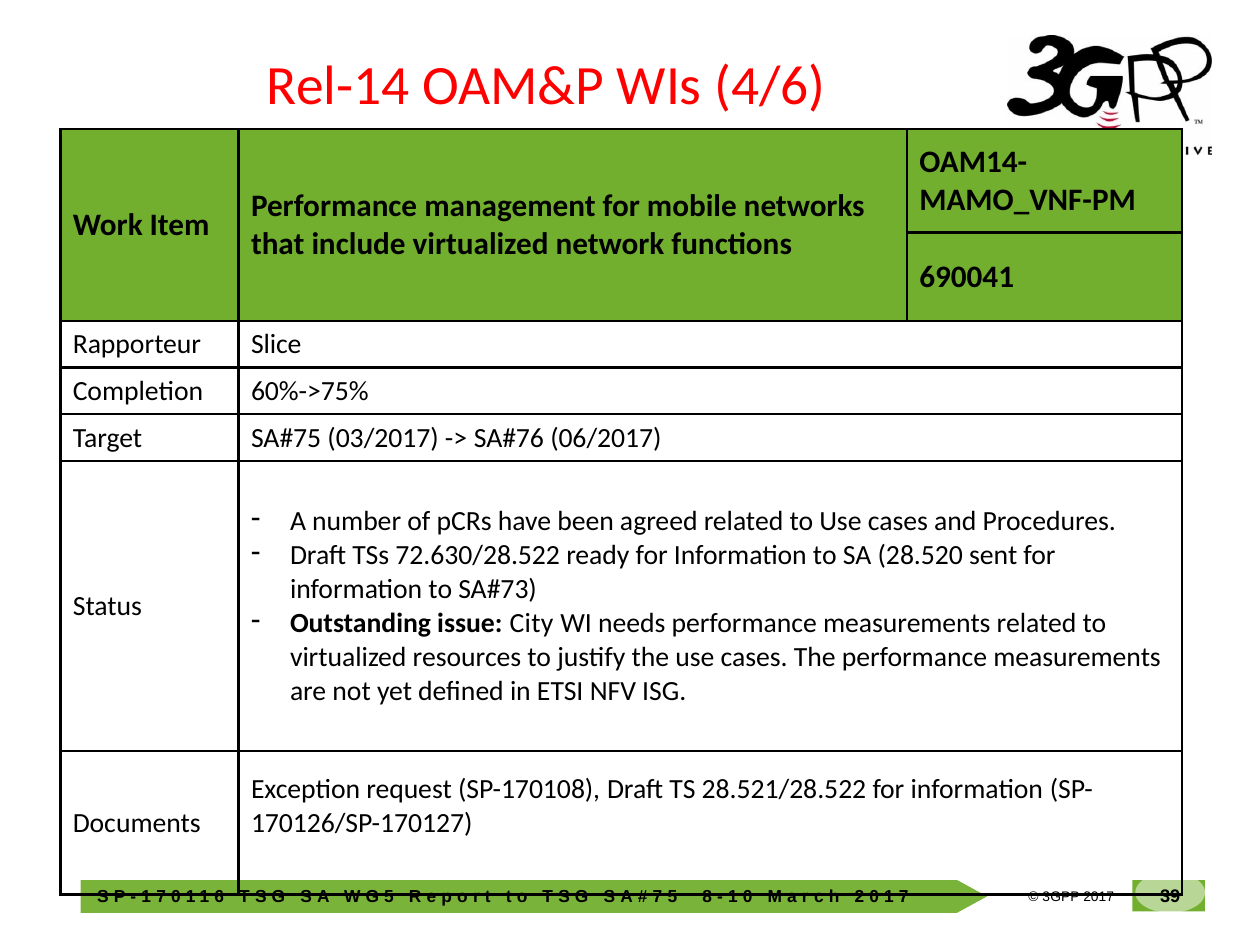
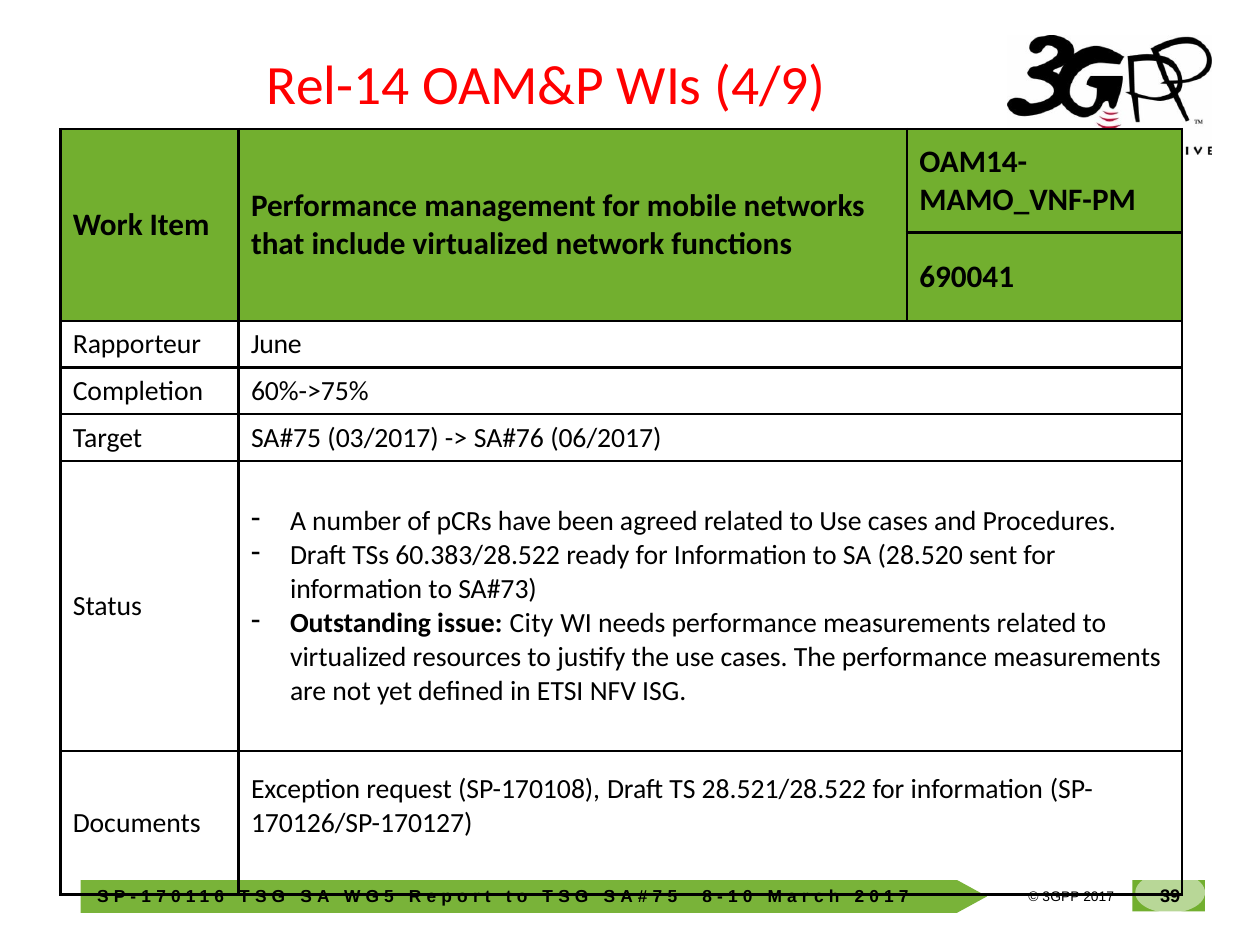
4/6: 4/6 -> 4/9 (770, 86)
Slice: Slice -> June (276, 345)
72.630/28.522: 72.630/28.522 -> 60.383/28.522 (478, 556)
